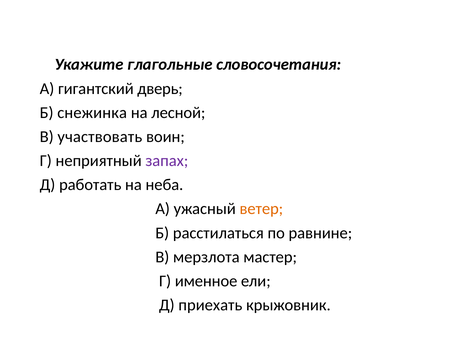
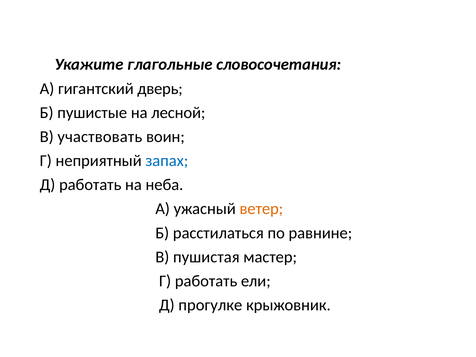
снежинка: снежинка -> пушистые (92, 113)
запах colour: purple -> blue (167, 161)
мерзлота: мерзлота -> пушистая (206, 257)
Г именное: именное -> работать (206, 281)
приехать: приехать -> прогулке (210, 305)
